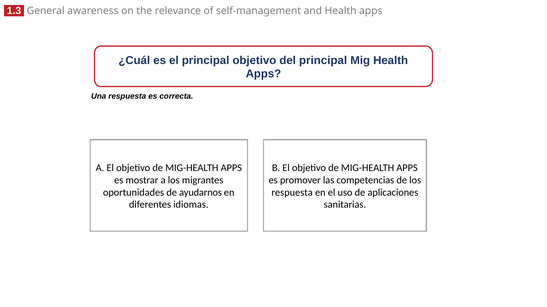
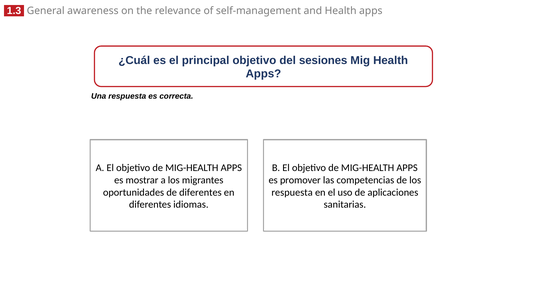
del principal: principal -> sesiones (323, 60)
de ayudarnos: ayudarnos -> diferentes (200, 193)
